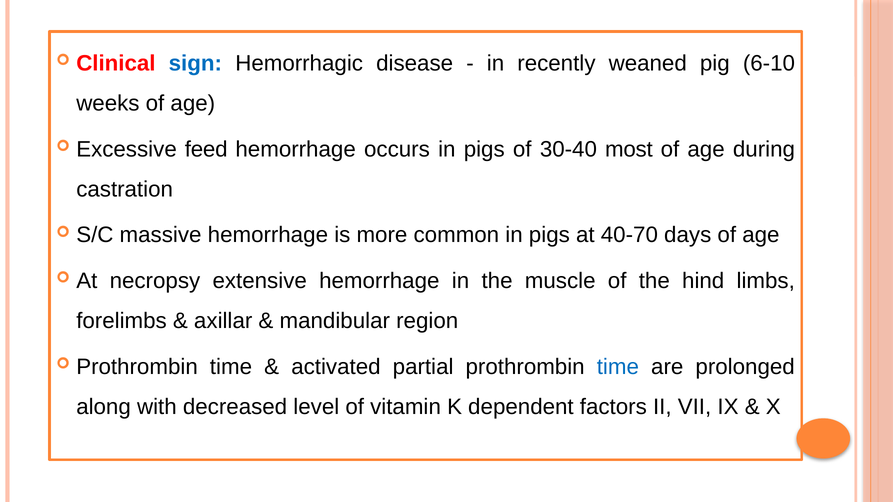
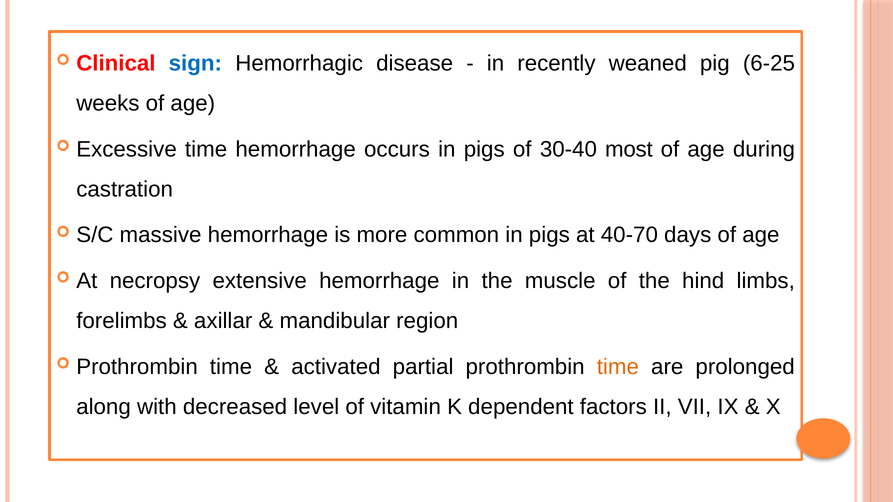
6-10: 6-10 -> 6-25 (769, 63)
Excessive feed: feed -> time (206, 149)
time colour: blue -> orange (618, 367)
